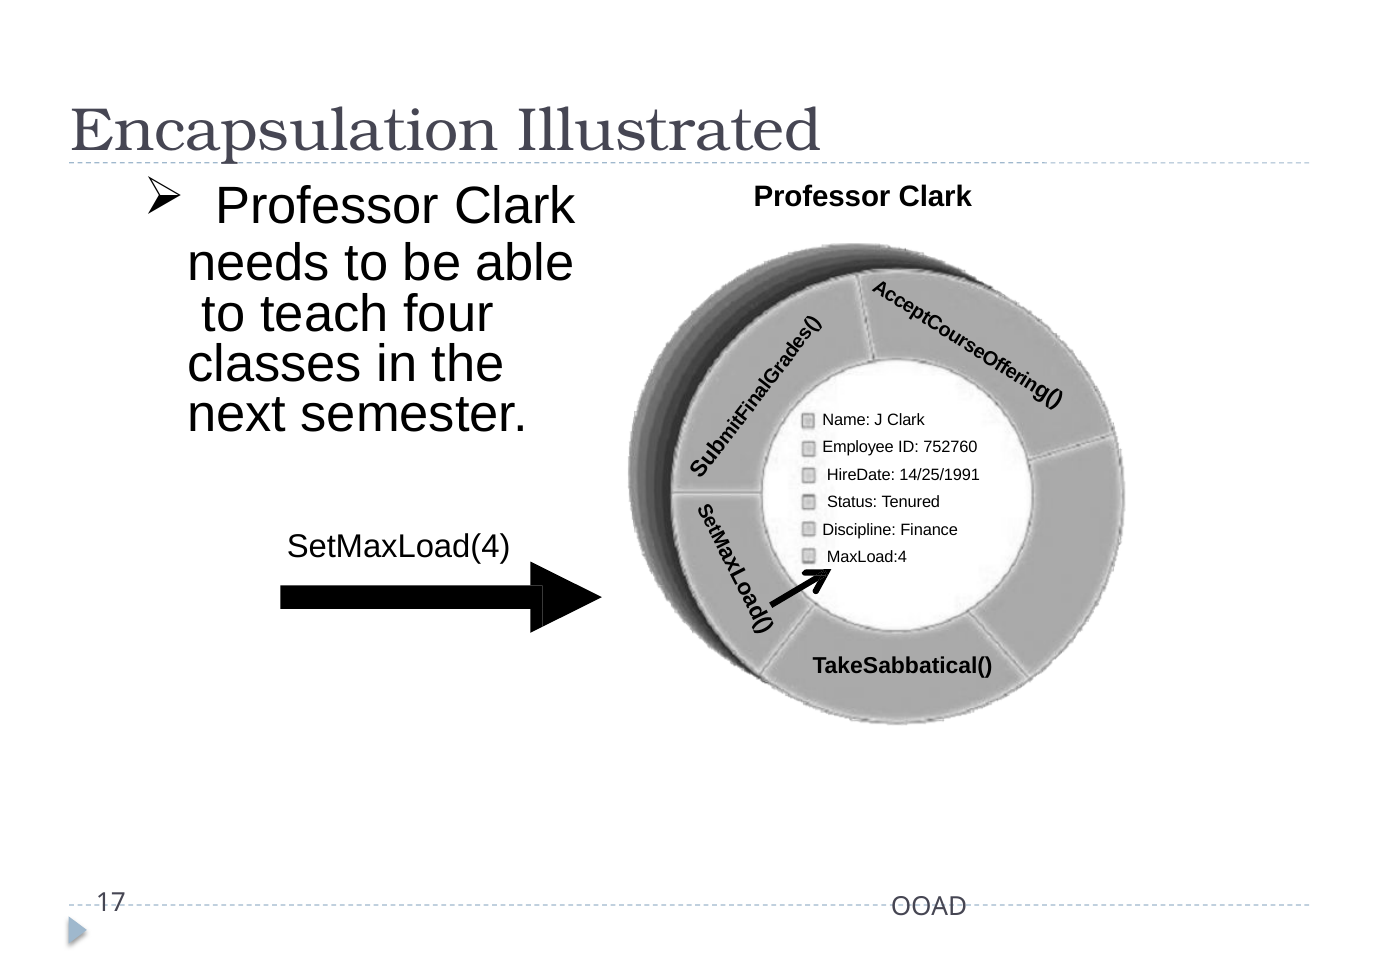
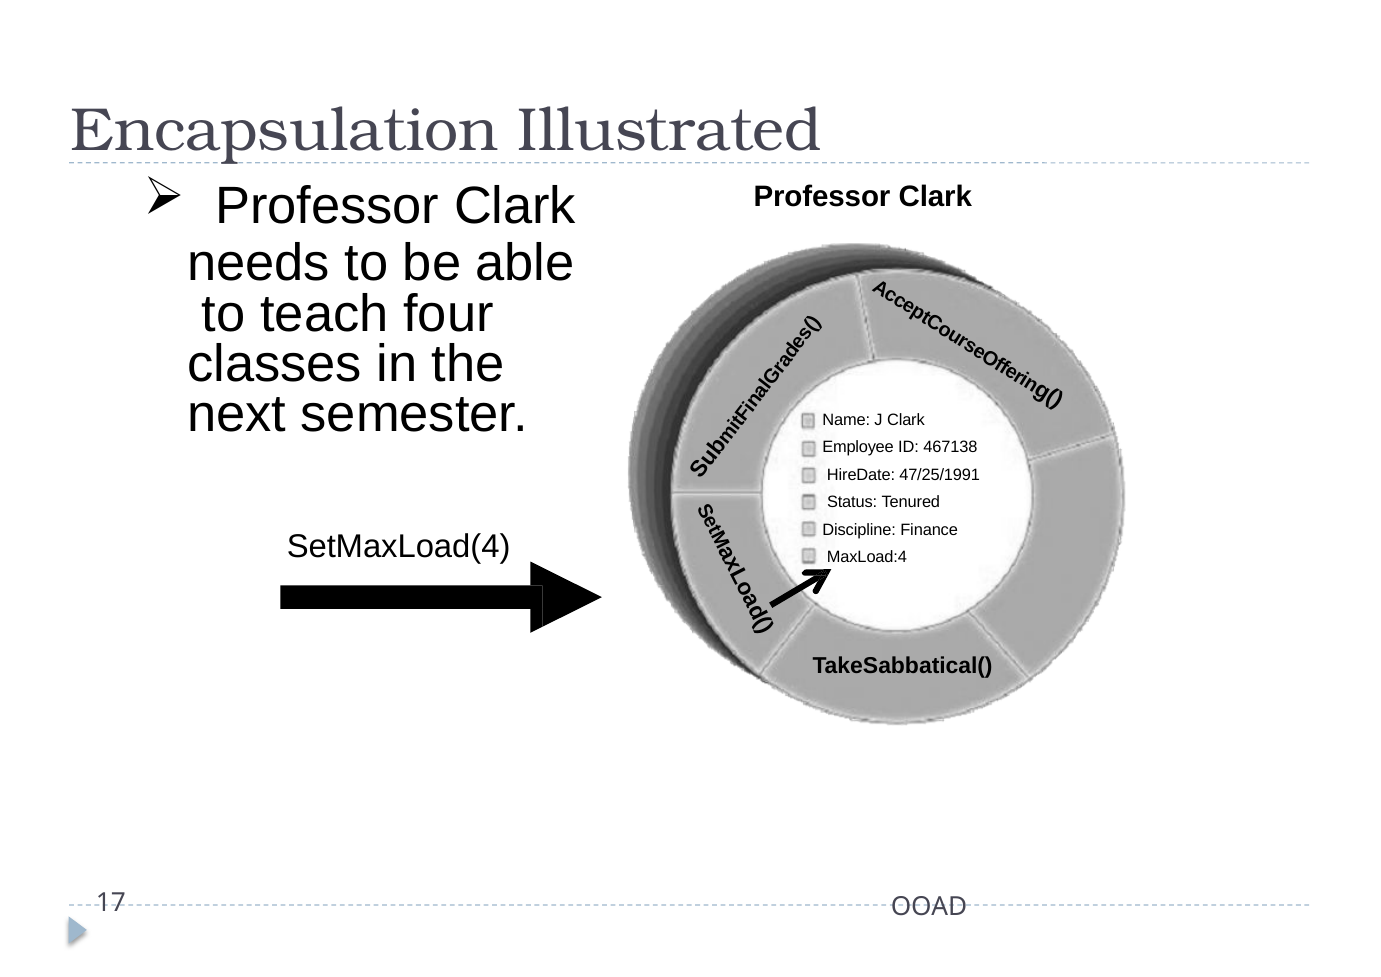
752760: 752760 -> 467138 (950, 447)
14/25/1991: 14/25/1991 -> 47/25/1991 (940, 475)
